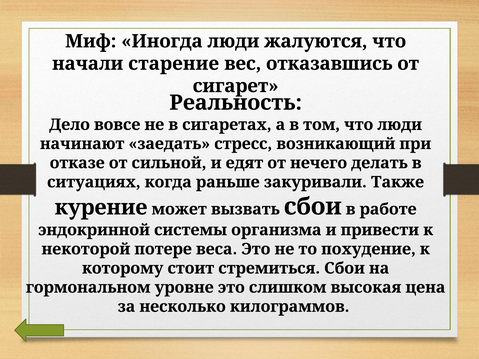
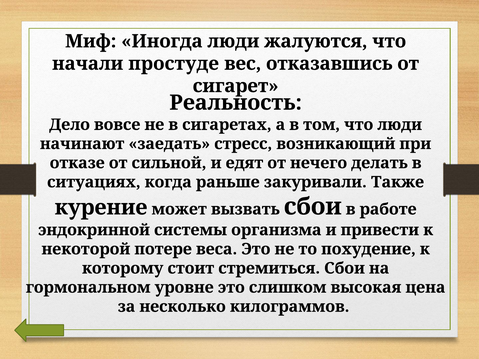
старение: старение -> простуде (174, 64)
